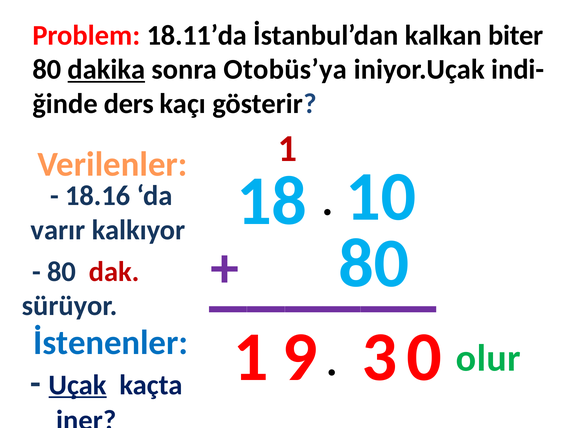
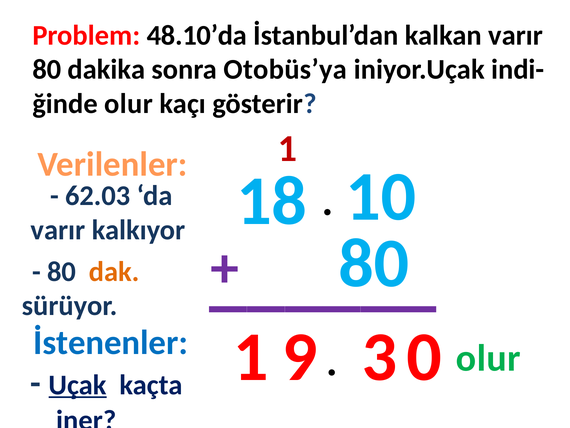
18.11’da: 18.11’da -> 48.10’da (197, 35)
kalkan biter: biter -> varır (516, 35)
dakika underline: present -> none (106, 69)
ders: ders -> olur (129, 104)
18.16: 18.16 -> 62.03 (98, 196)
dak colour: red -> orange (114, 271)
